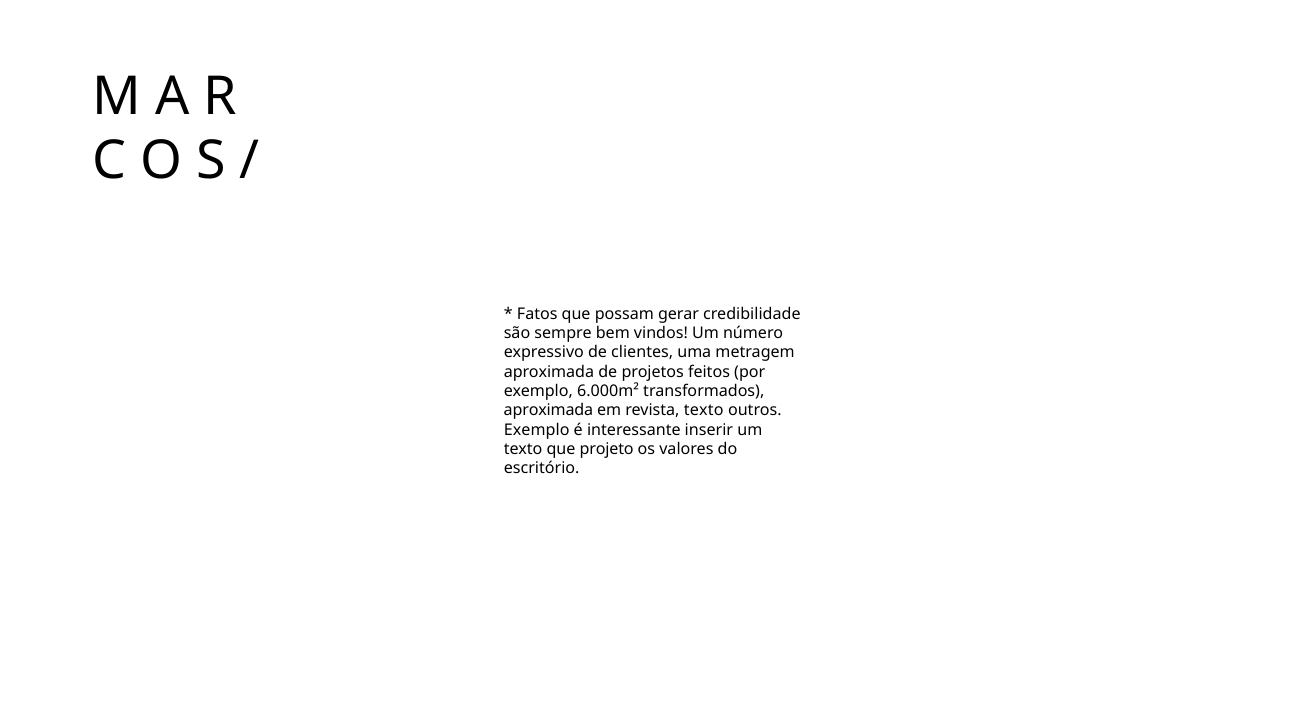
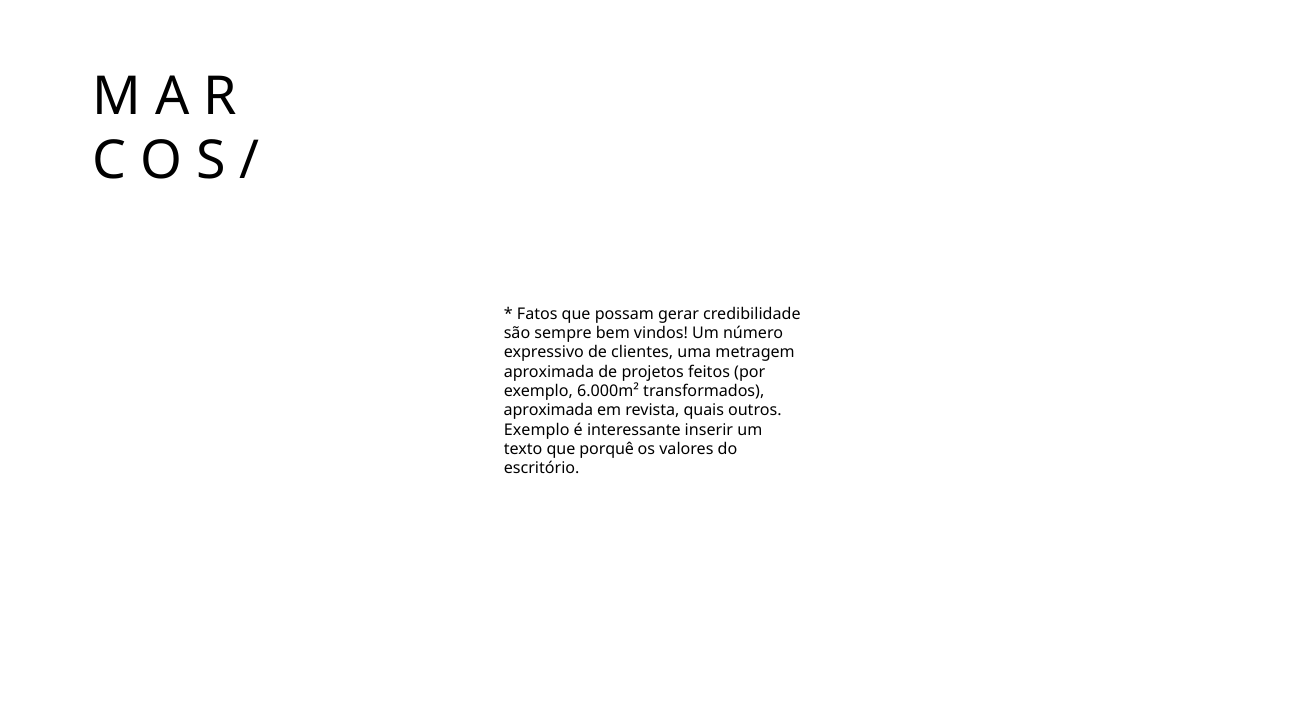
revista texto: texto -> quais (704, 411)
projeto: projeto -> porquê (607, 449)
